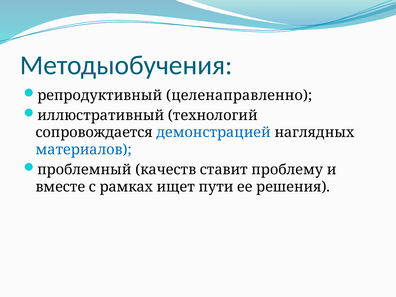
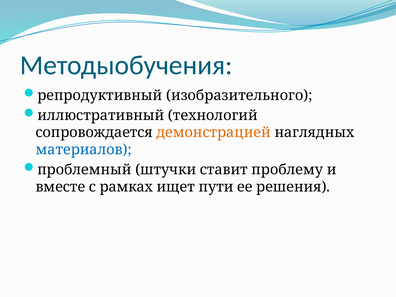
целенаправленно: целенаправленно -> изобразительного (239, 95)
демонстрацией colour: blue -> orange (214, 132)
качеств: качеств -> штучки (166, 170)
